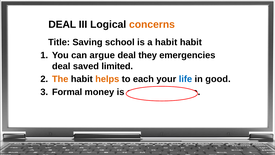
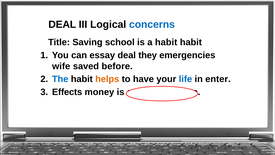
concerns colour: orange -> blue (152, 24)
argue: argue -> essay (102, 55)
deal: deal -> wife (61, 66)
limited: limited -> before (117, 66)
The colour: orange -> blue (60, 79)
each: each -> have (143, 79)
good: good -> enter (218, 79)
Formal: Formal -> Effects (67, 92)
